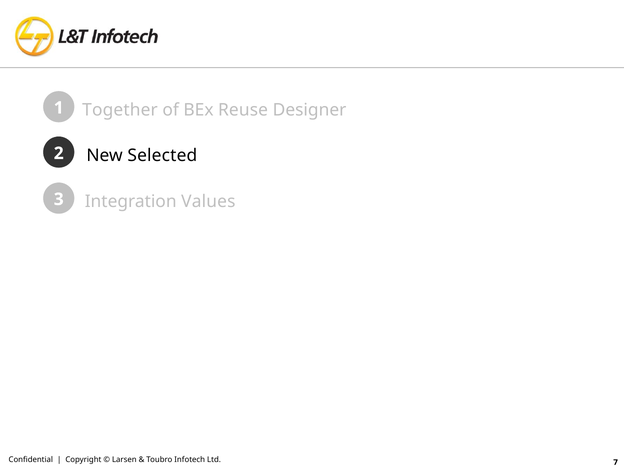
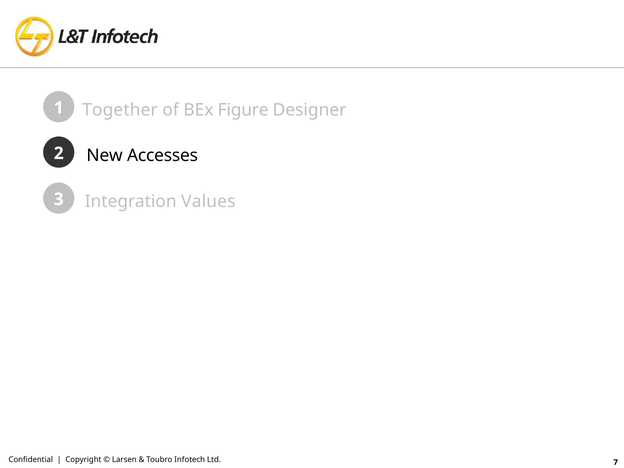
Reuse: Reuse -> Figure (243, 110)
Selected: Selected -> Accesses (163, 155)
